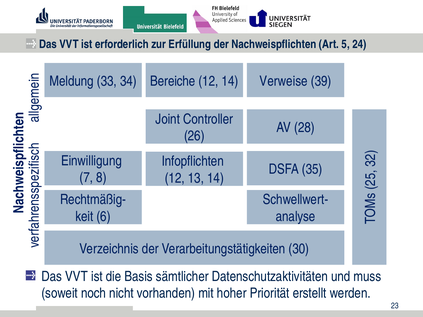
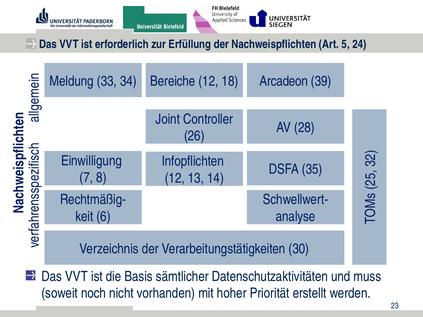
12 14: 14 -> 18 (230, 81)
Verweise: Verweise -> Arcadeon (284, 81)
